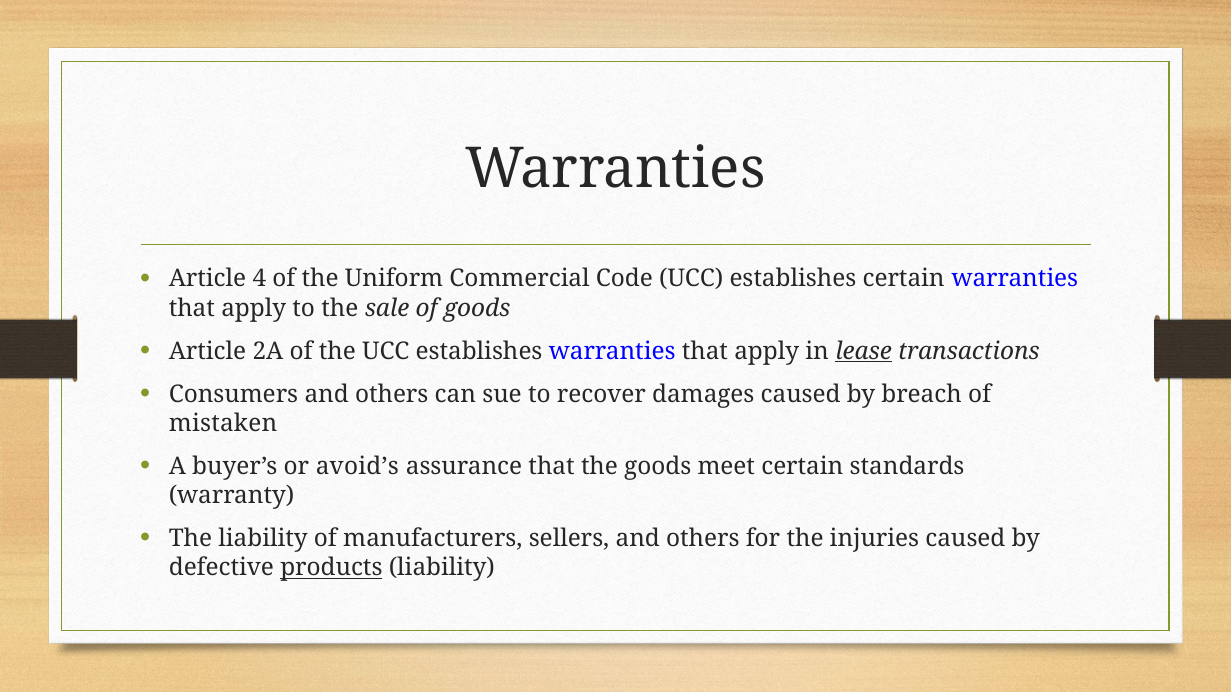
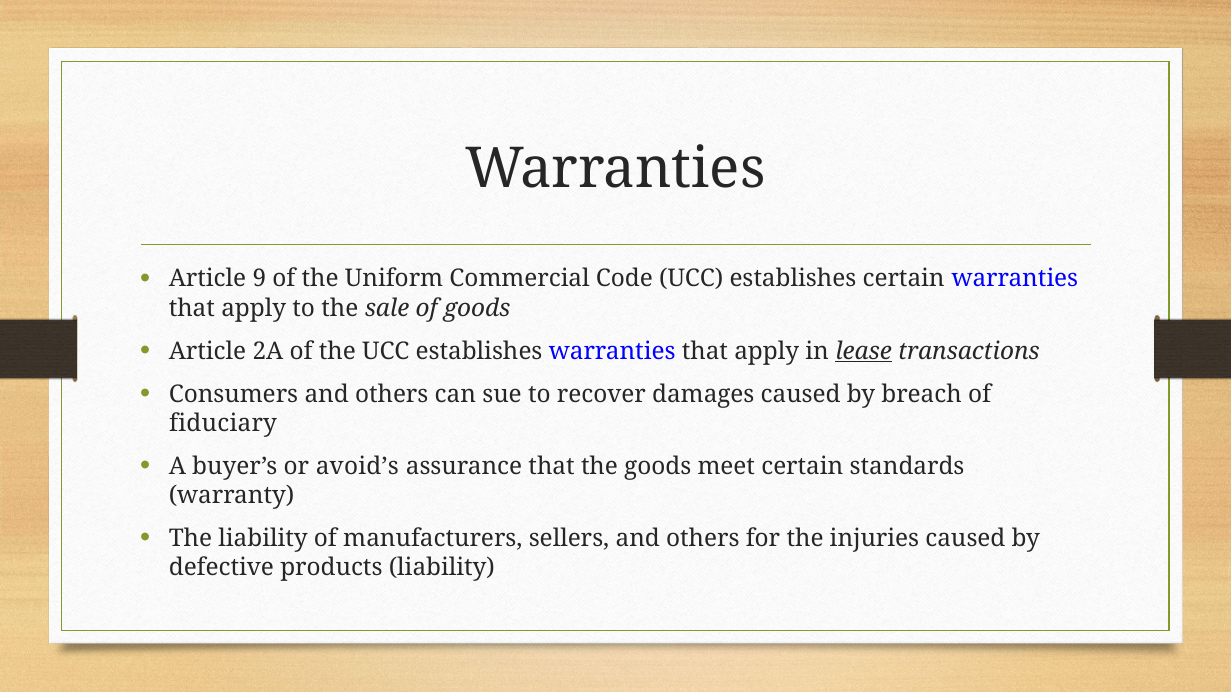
4: 4 -> 9 (259, 279)
mistaken: mistaken -> fiduciary (223, 424)
products underline: present -> none (331, 568)
